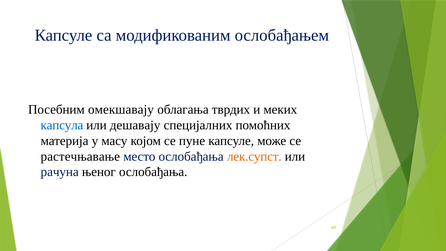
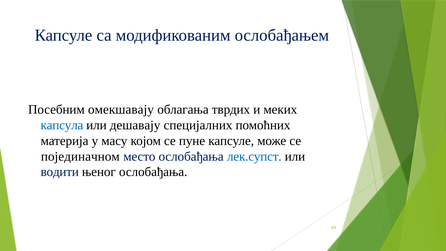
растечњавање: растечњавање -> појединачном (80, 156)
лек.супст colour: orange -> blue (254, 156)
рачуна: рачуна -> водити (60, 172)
